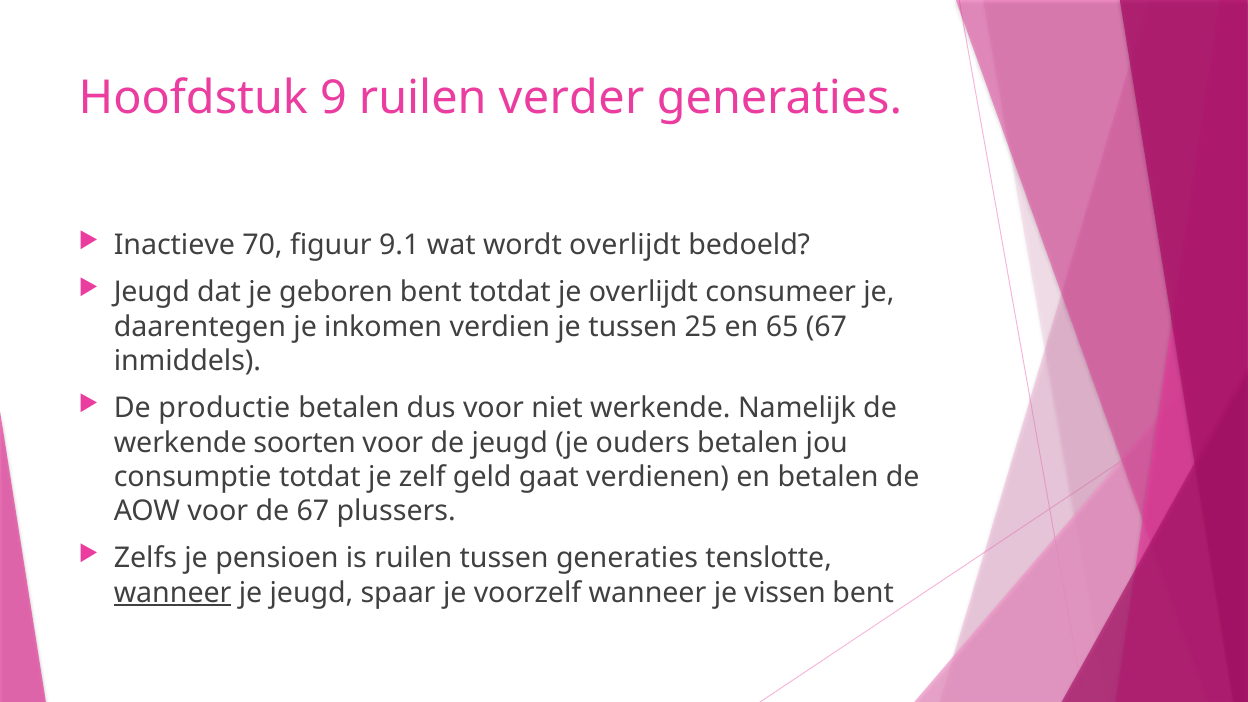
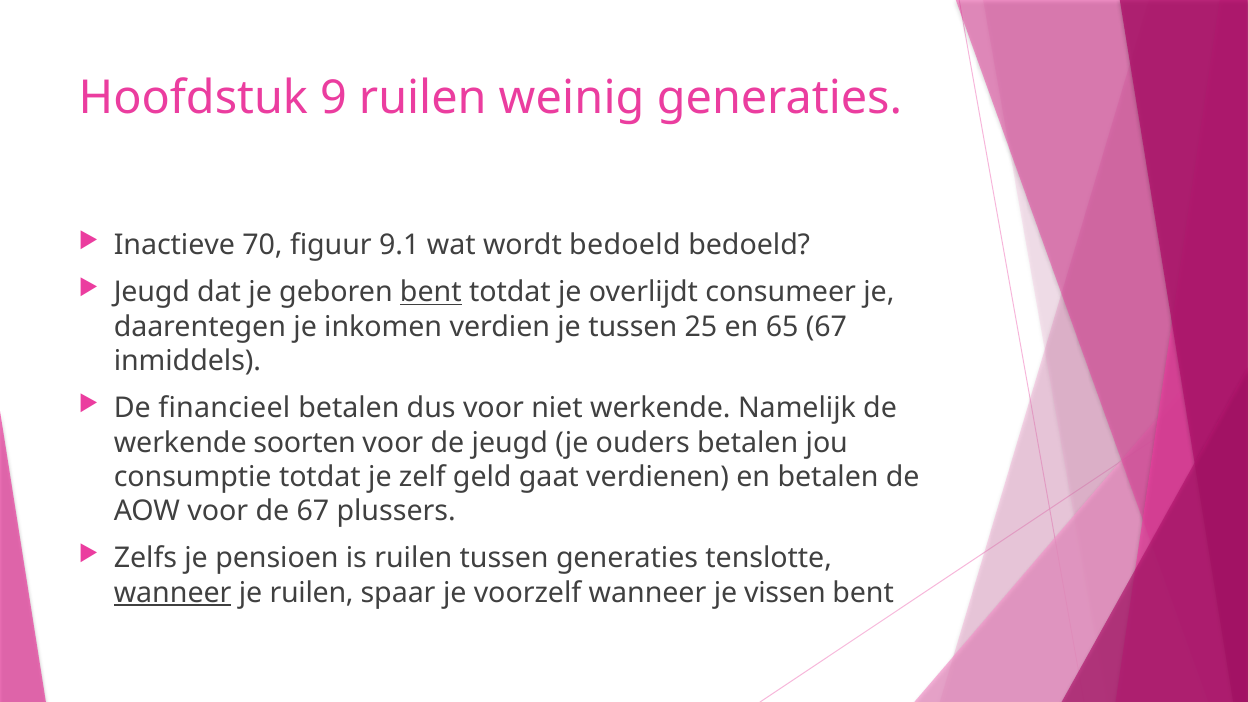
verder: verder -> weinig (572, 98)
wordt overlijdt: overlijdt -> bedoeld (625, 245)
bent underline: none -> present (431, 292)
productie: productie -> financieel (224, 408)
je jeugd: jeugd -> ruilen (312, 593)
